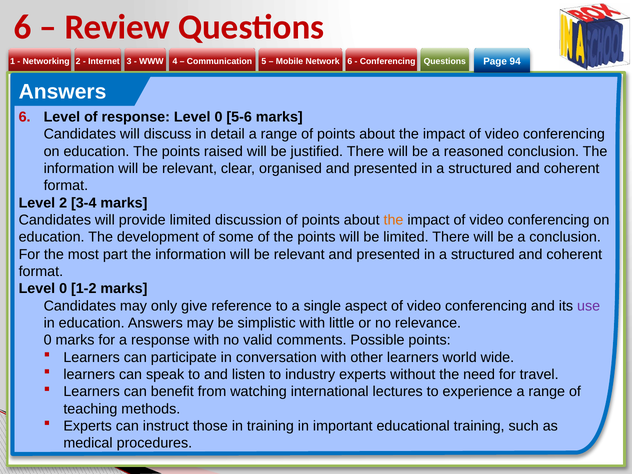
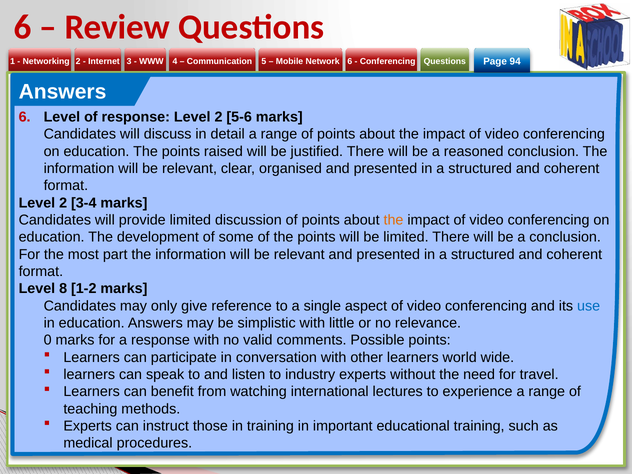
response Level 0: 0 -> 2 (219, 117)
0: 0 -> 8 (63, 289)
use colour: purple -> blue (589, 306)
